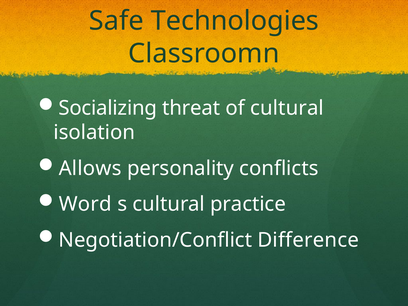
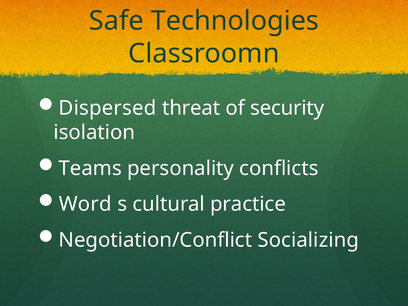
Socializing: Socializing -> Dispersed (108, 108)
of cultural: cultural -> security (287, 108)
Allows: Allows -> Teams (90, 168)
Difference: Difference -> Socializing (308, 240)
